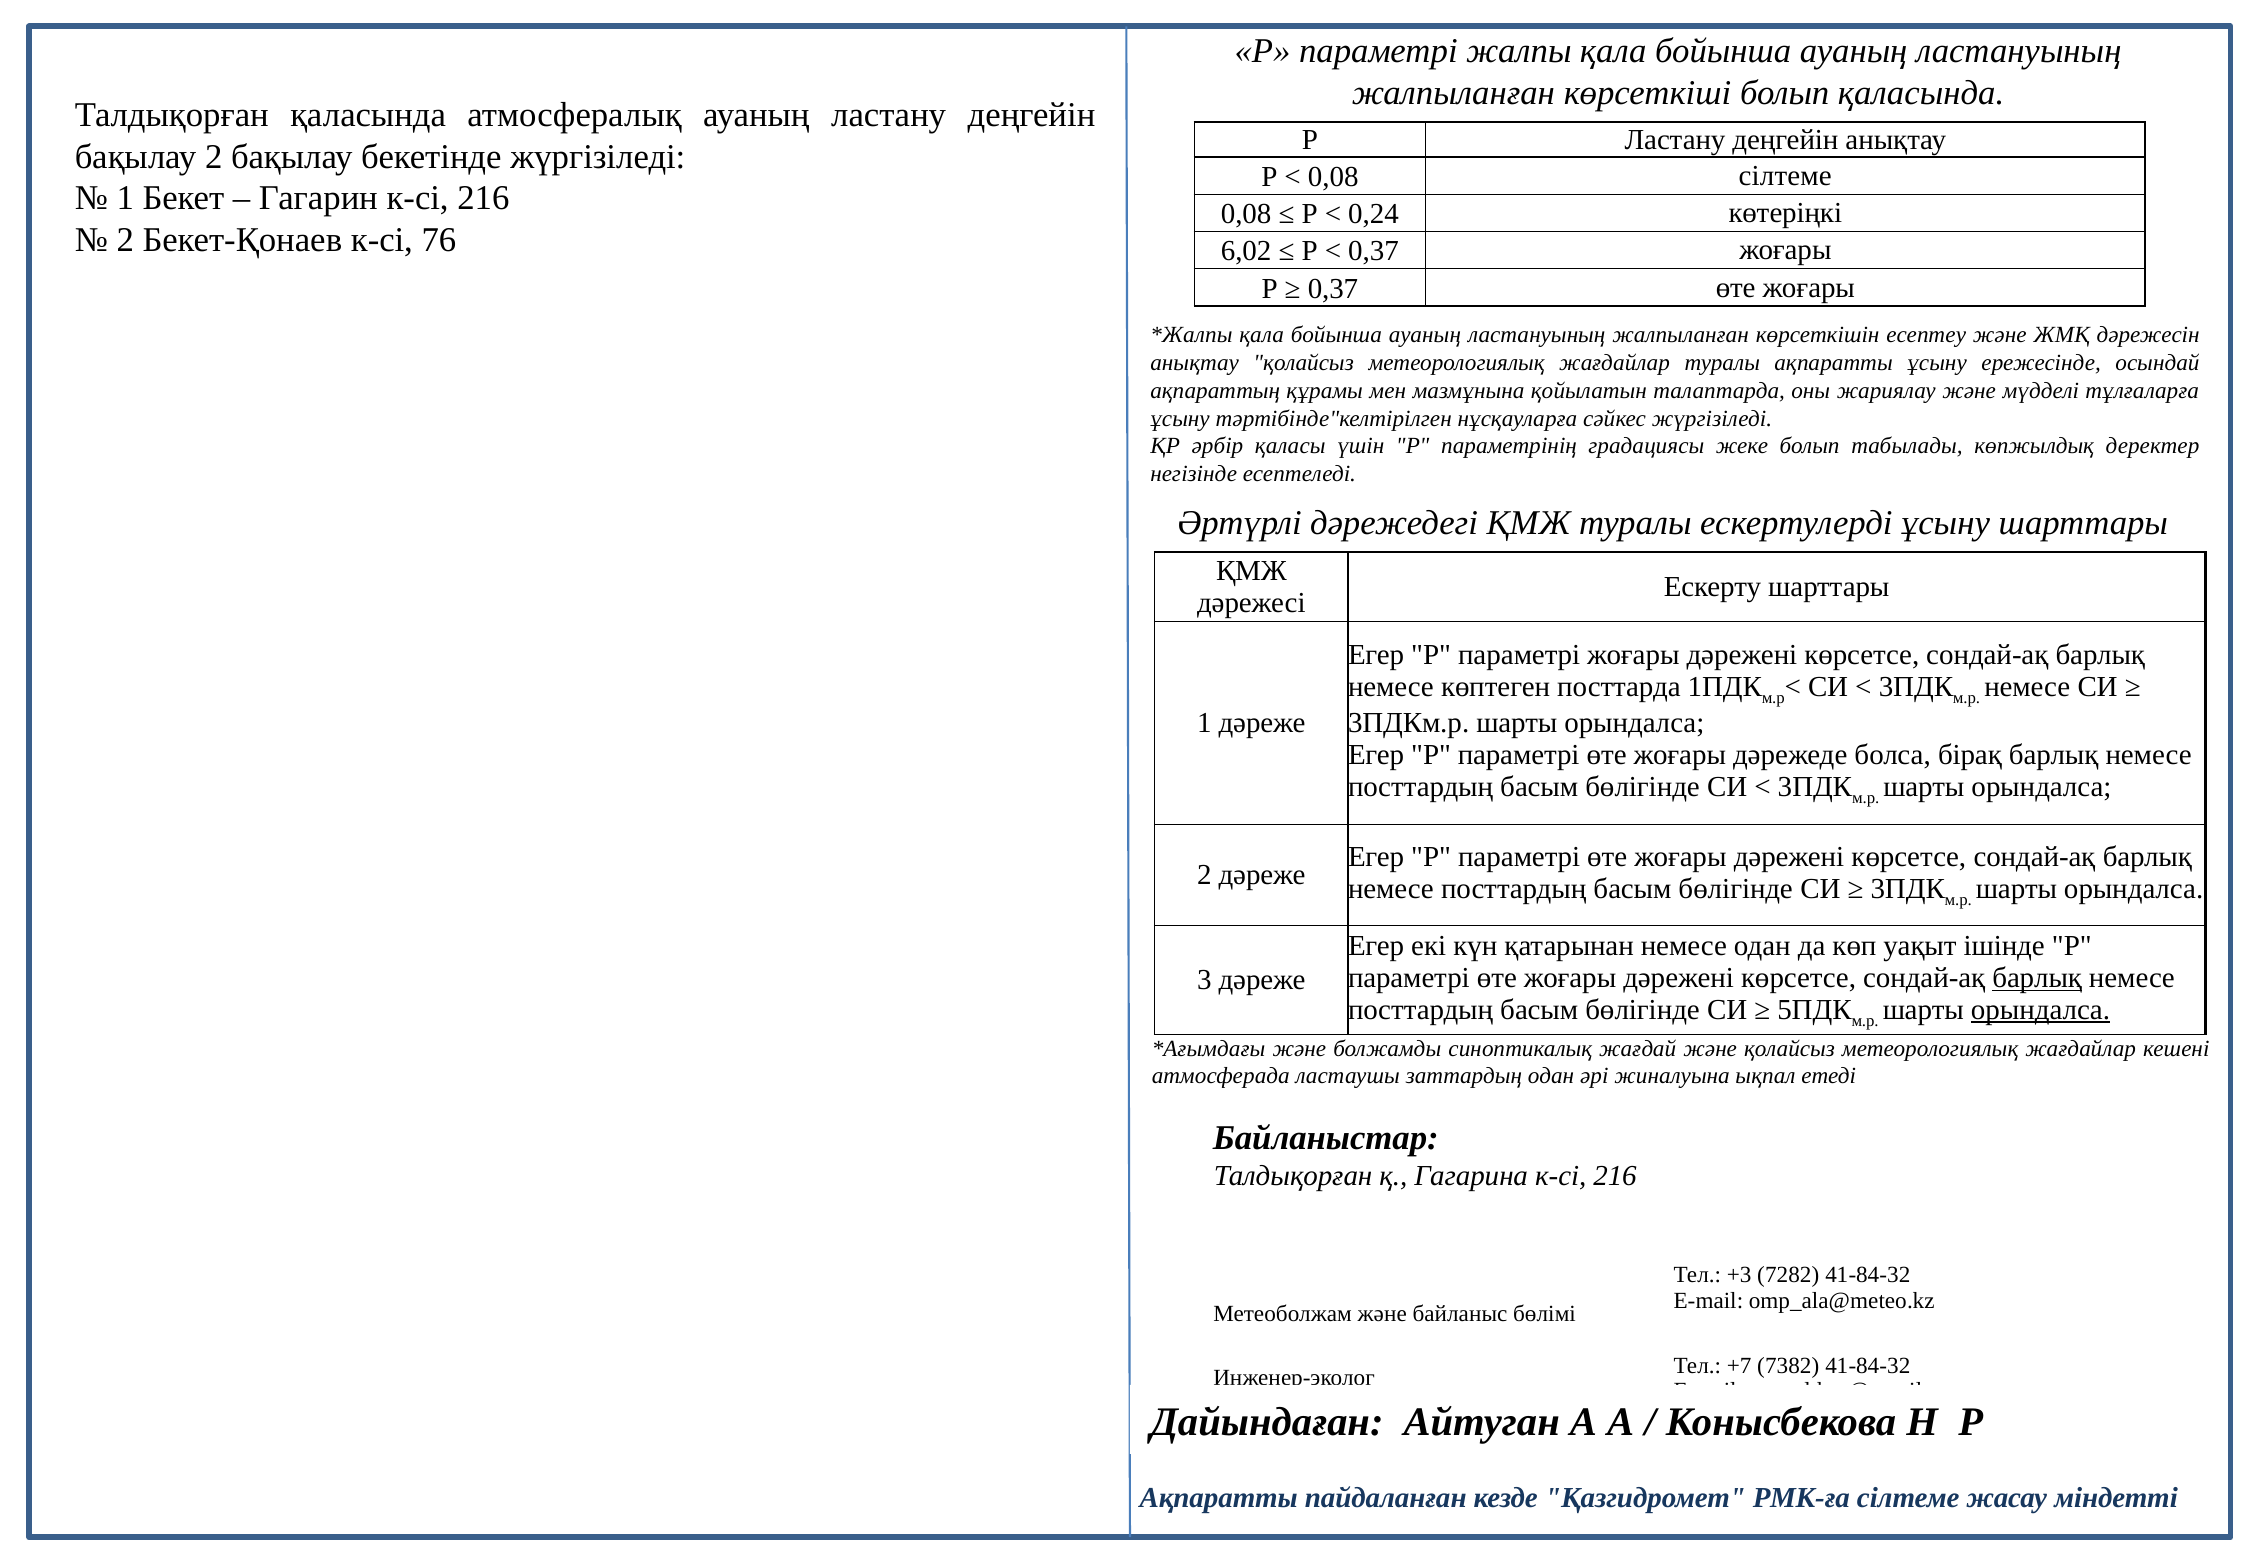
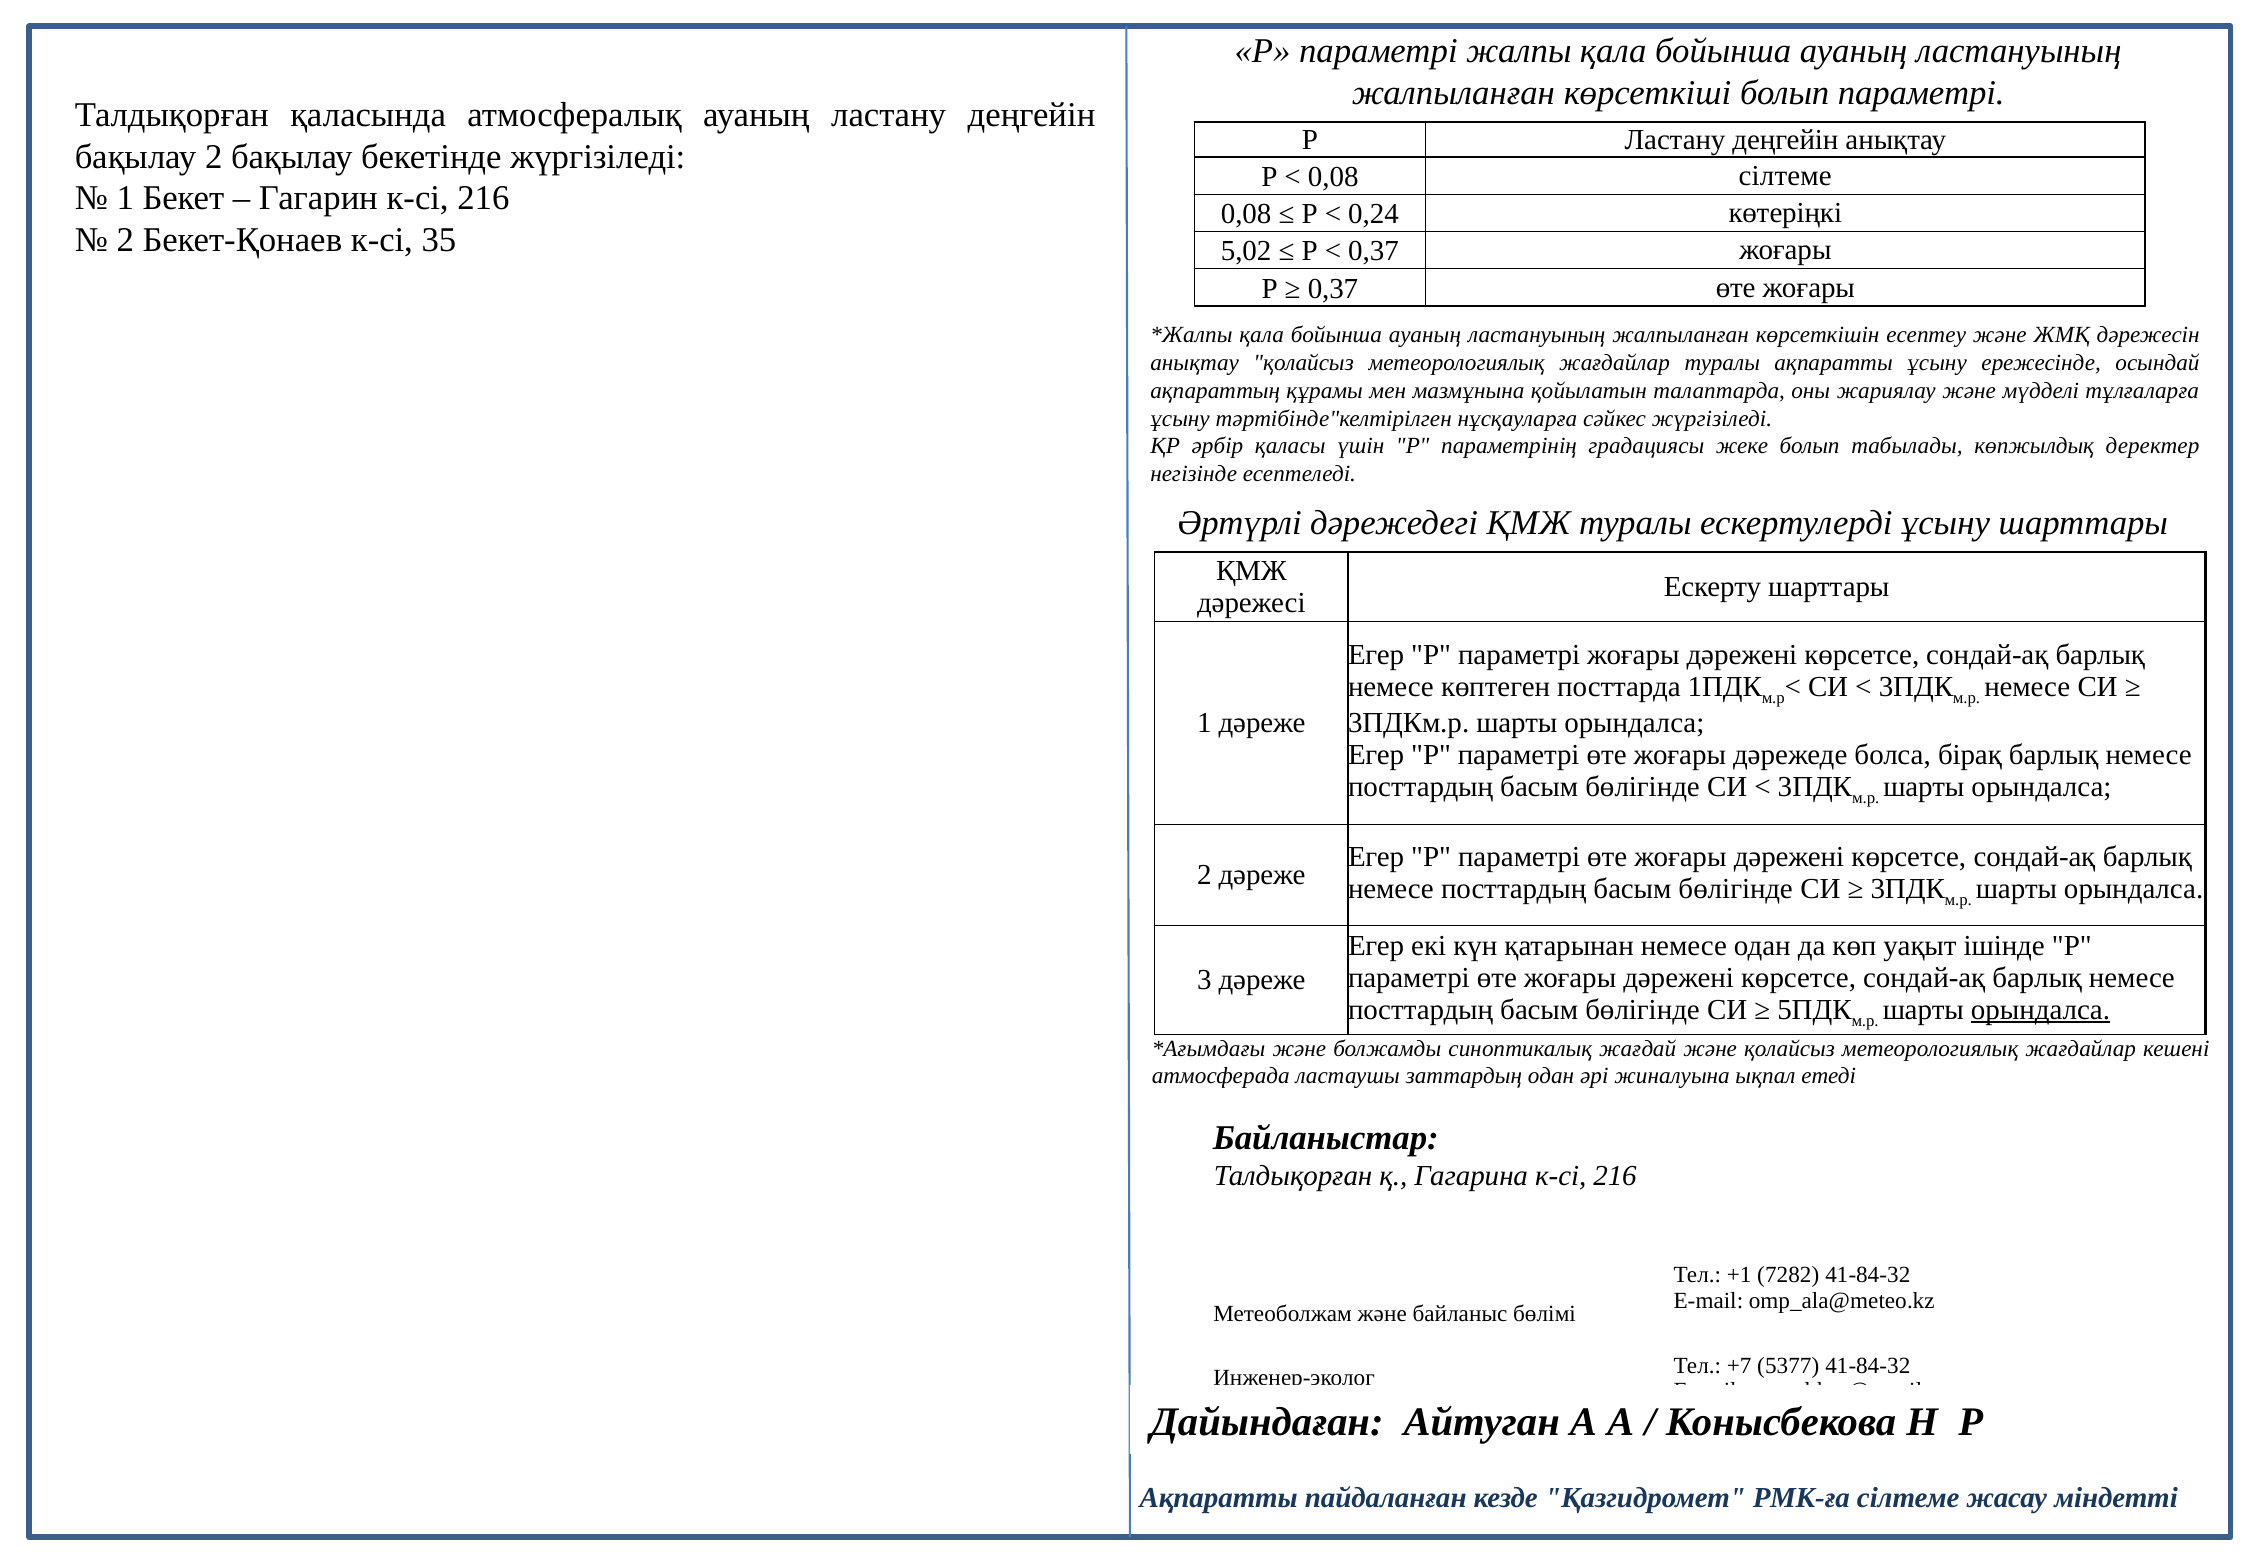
болып қаласында: қаласында -> параметрі (1921, 93)
76: 76 -> 35 (439, 240)
6,02: 6,02 -> 5,02 (1246, 251)
барлық underline: present -> none (2037, 978)
+3: +3 -> +1 (1739, 1276)
7382: 7382 -> 5377 (1788, 1366)
